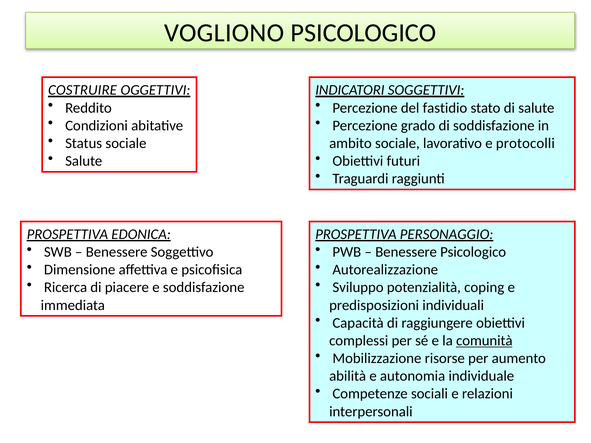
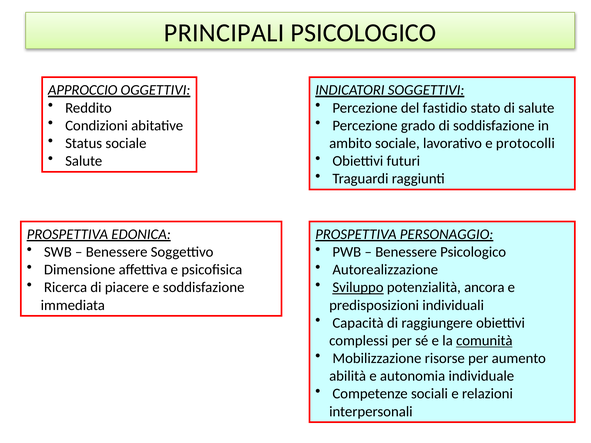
VOGLIONO: VOGLIONO -> PRINCIPALI (224, 33)
COSTRUIRE: COSTRUIRE -> APPROCCIO (83, 90)
Sviluppo underline: none -> present (358, 288)
coping: coping -> ancora (484, 288)
